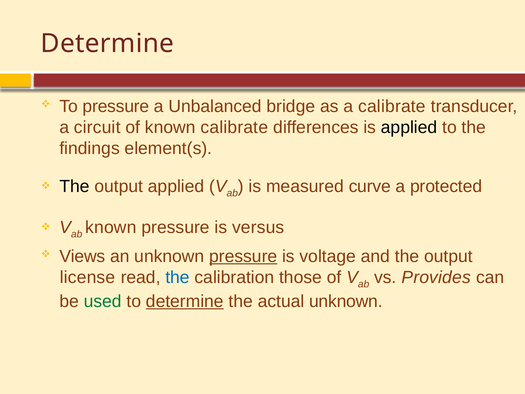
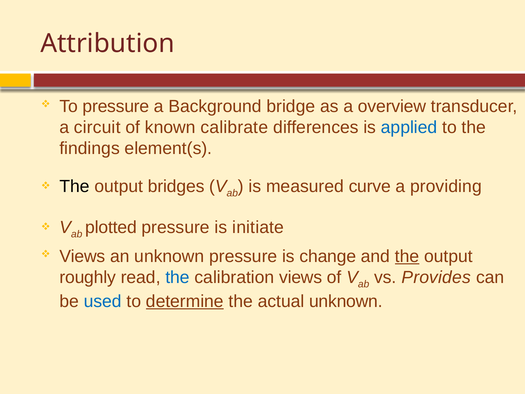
Determine: Determine -> Attribution (107, 43)
Unbalanced: Unbalanced -> Background (215, 106)
a calibrate: calibrate -> overview (392, 106)
applied colour: black -> blue (409, 127)
output applied: applied -> bridges (176, 186)
protected: protected -> providing (446, 186)
known: known -> plotted (111, 227)
versus: versus -> initiate (258, 227)
pressure underline: present -> none (243, 256)
voltage: voltage -> change (328, 256)
the underline: none -> present (407, 256)
license: license -> roughly (88, 277)
calibration those: those -> views (301, 277)
used colour: green -> blue (103, 301)
